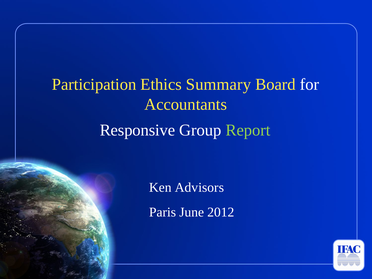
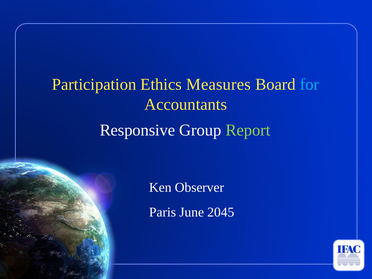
Summary: Summary -> Measures (218, 84)
for colour: white -> light blue (309, 84)
Advisors: Advisors -> Observer (200, 188)
2012: 2012 -> 2045 (221, 212)
